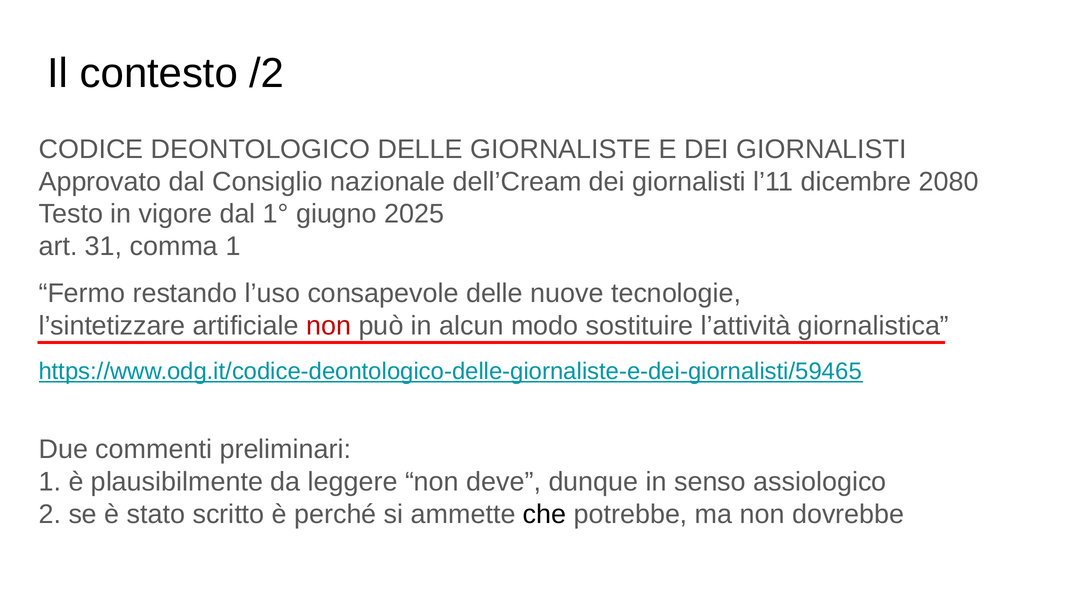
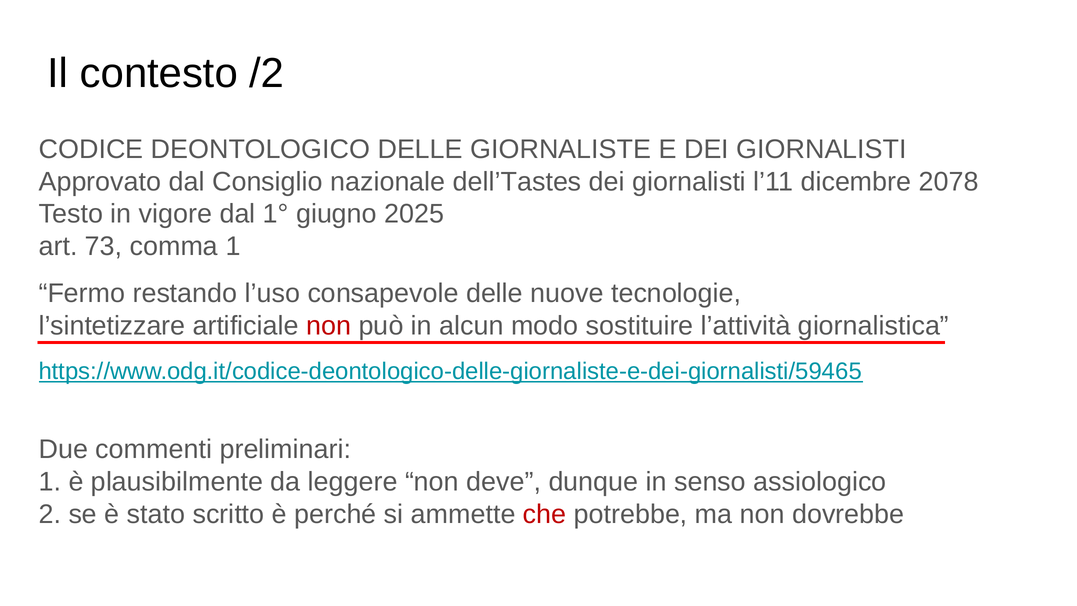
dell’Cream: dell’Cream -> dell’Tastes (517, 182)
2080: 2080 -> 2078 (949, 182)
31: 31 -> 73 (104, 246)
che colour: black -> red (545, 514)
